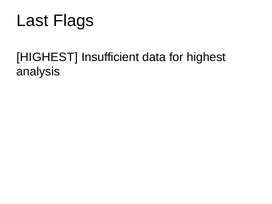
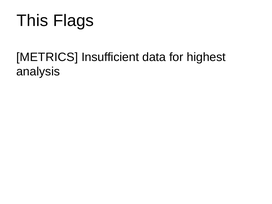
Last: Last -> This (32, 21)
HIGHEST: HIGHEST -> METRICS (47, 57)
